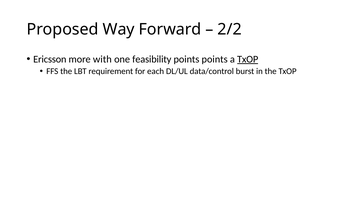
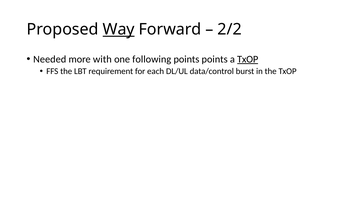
Way underline: none -> present (119, 29)
Ericsson: Ericsson -> Needed (50, 59)
feasibility: feasibility -> following (152, 59)
